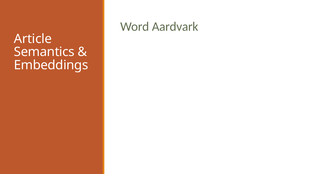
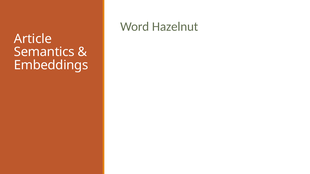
Aardvark: Aardvark -> Hazelnut (175, 27)
